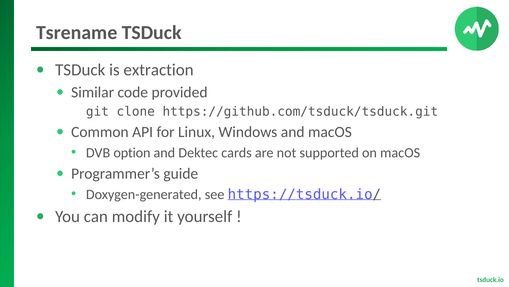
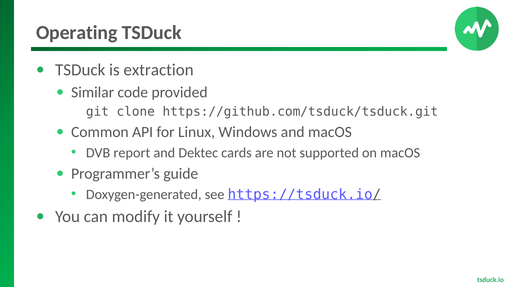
Tsrename: Tsrename -> Operating (77, 33)
option: option -> report (132, 152)
